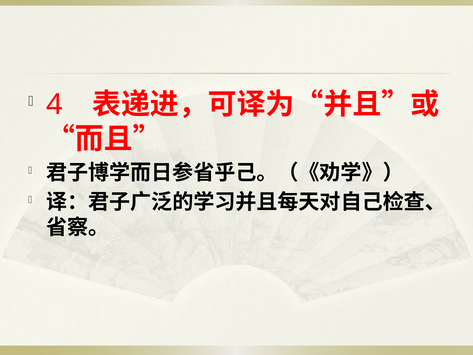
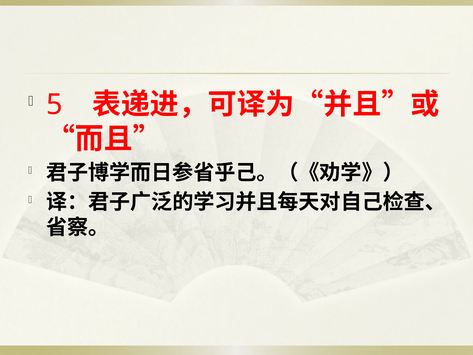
4: 4 -> 5 (54, 104)
